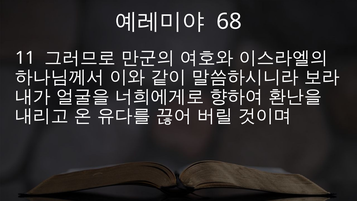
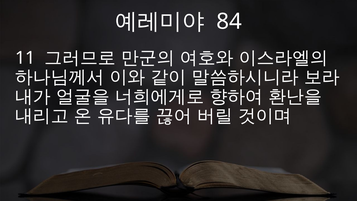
68: 68 -> 84 (229, 21)
